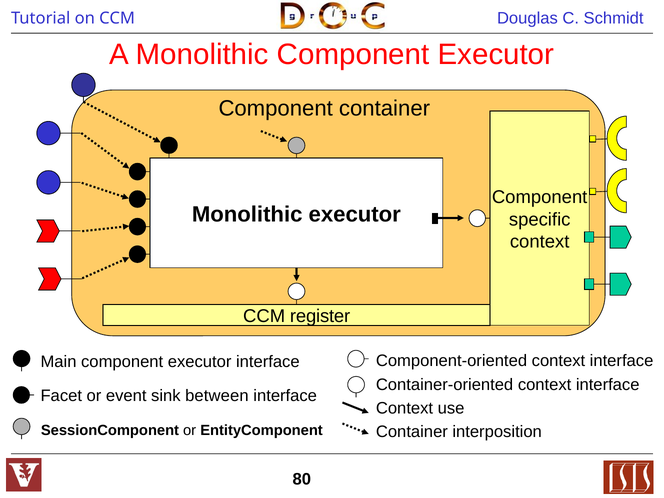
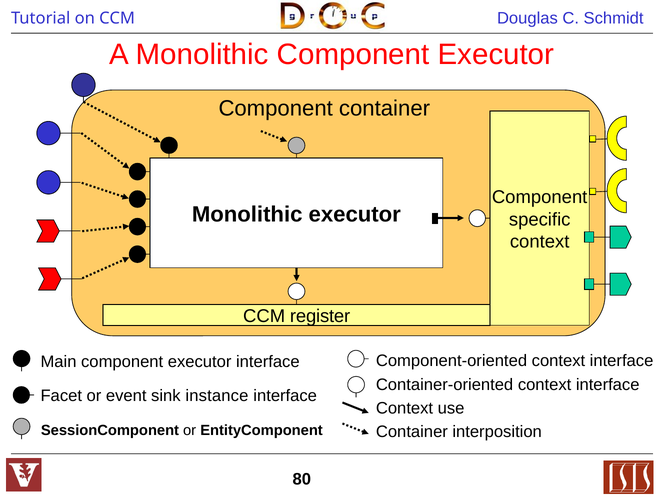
between: between -> instance (217, 396)
